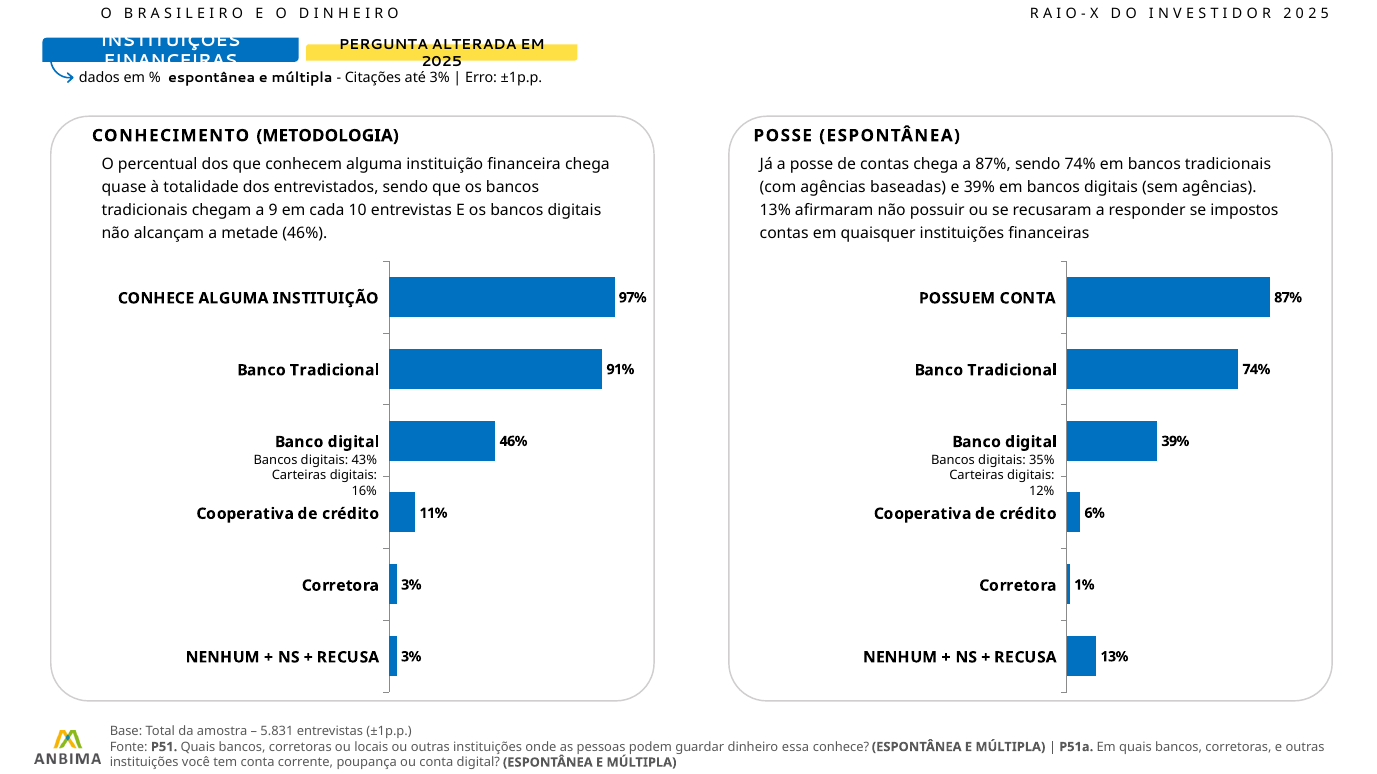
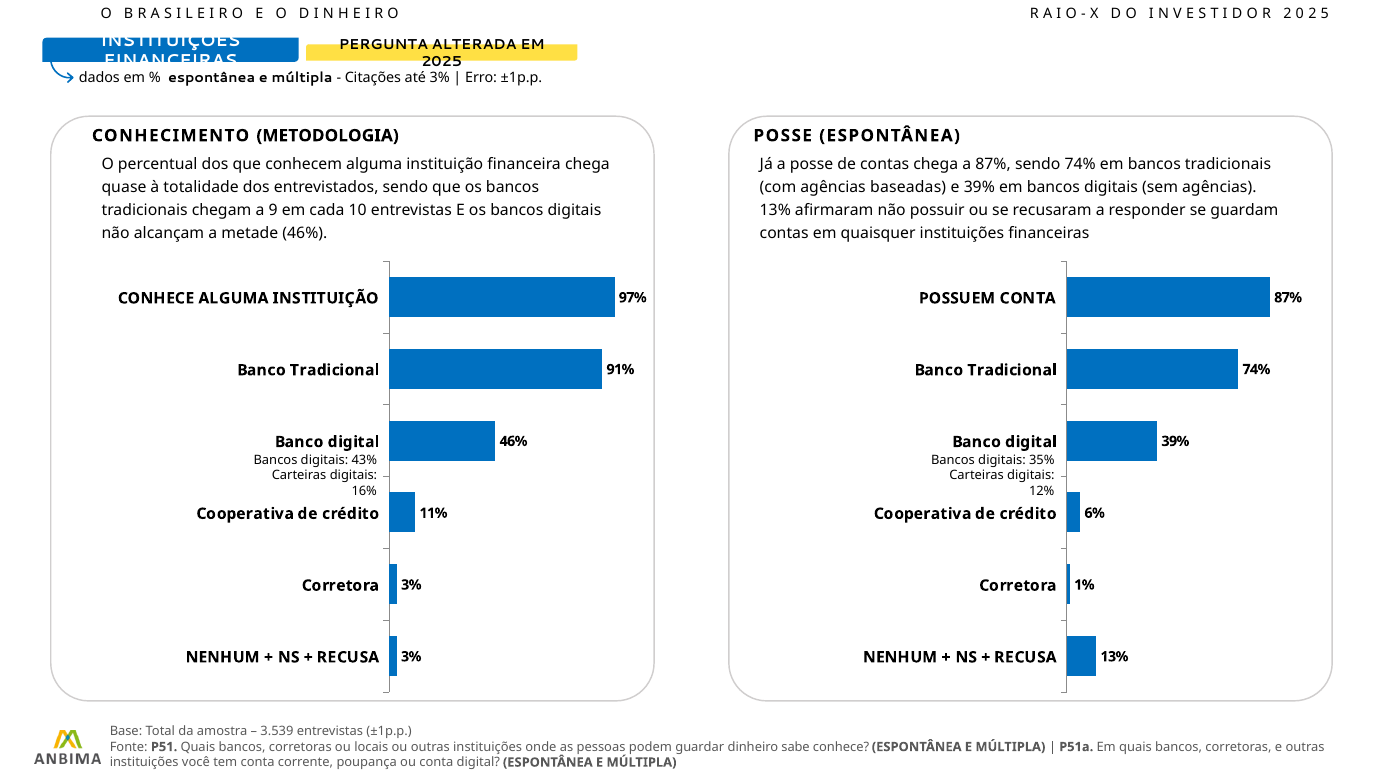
impostos: impostos -> guardam (1244, 210)
5.831: 5.831 -> 3.539 (277, 732)
essa: essa -> sabe (796, 747)
